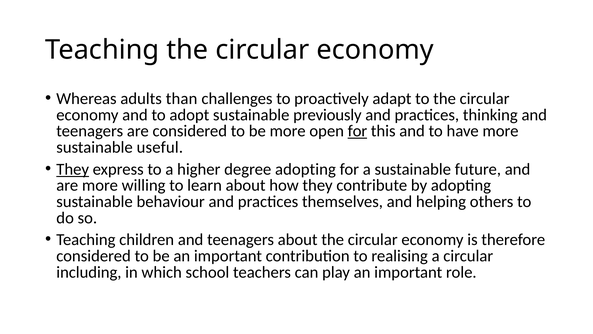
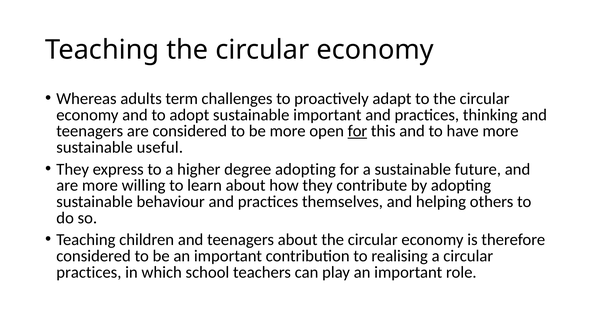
than: than -> term (182, 98)
sustainable previously: previously -> important (327, 115)
They underline: present -> none (73, 169)
including: including -> practices (89, 272)
